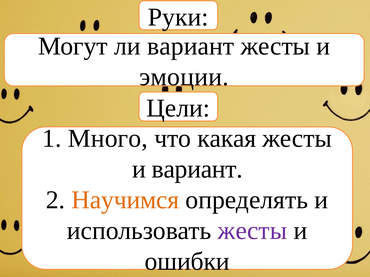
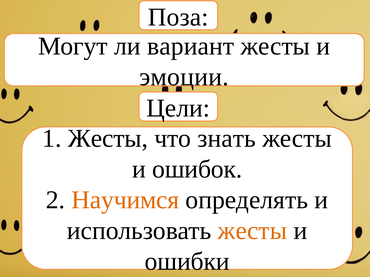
Руки: Руки -> Поза (178, 17)
1 Много: Много -> Жесты (108, 139)
какая: какая -> знать (227, 139)
и вариант: вариант -> ошибок (197, 169)
жесты colour: purple -> orange (252, 231)
